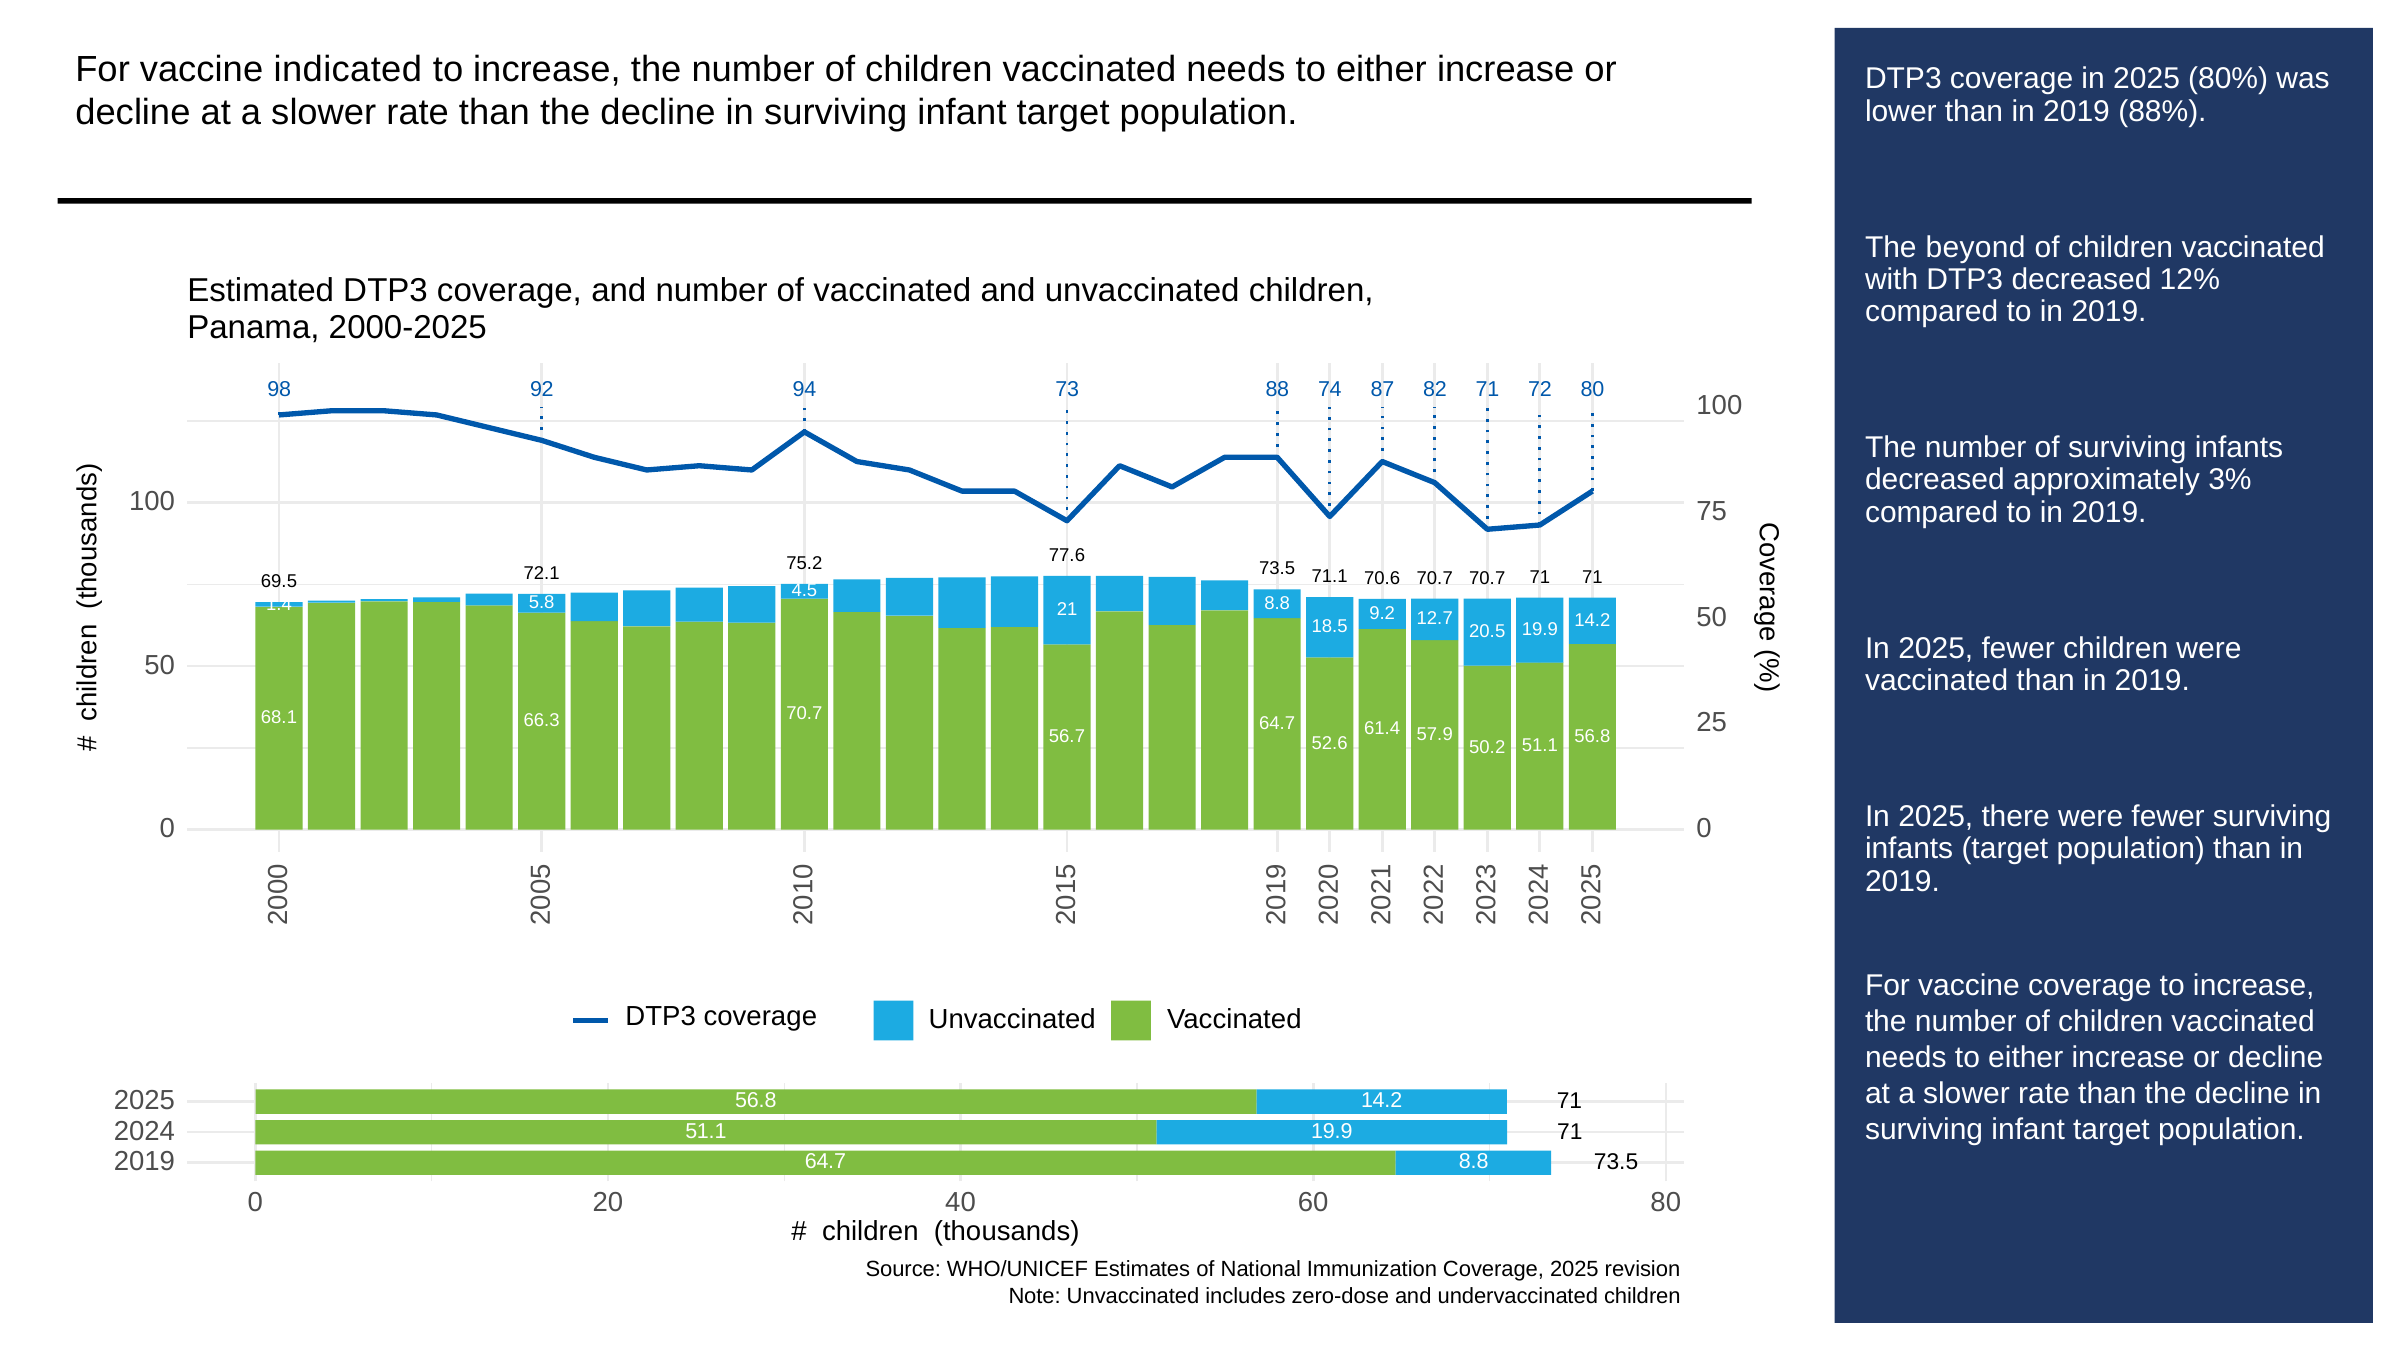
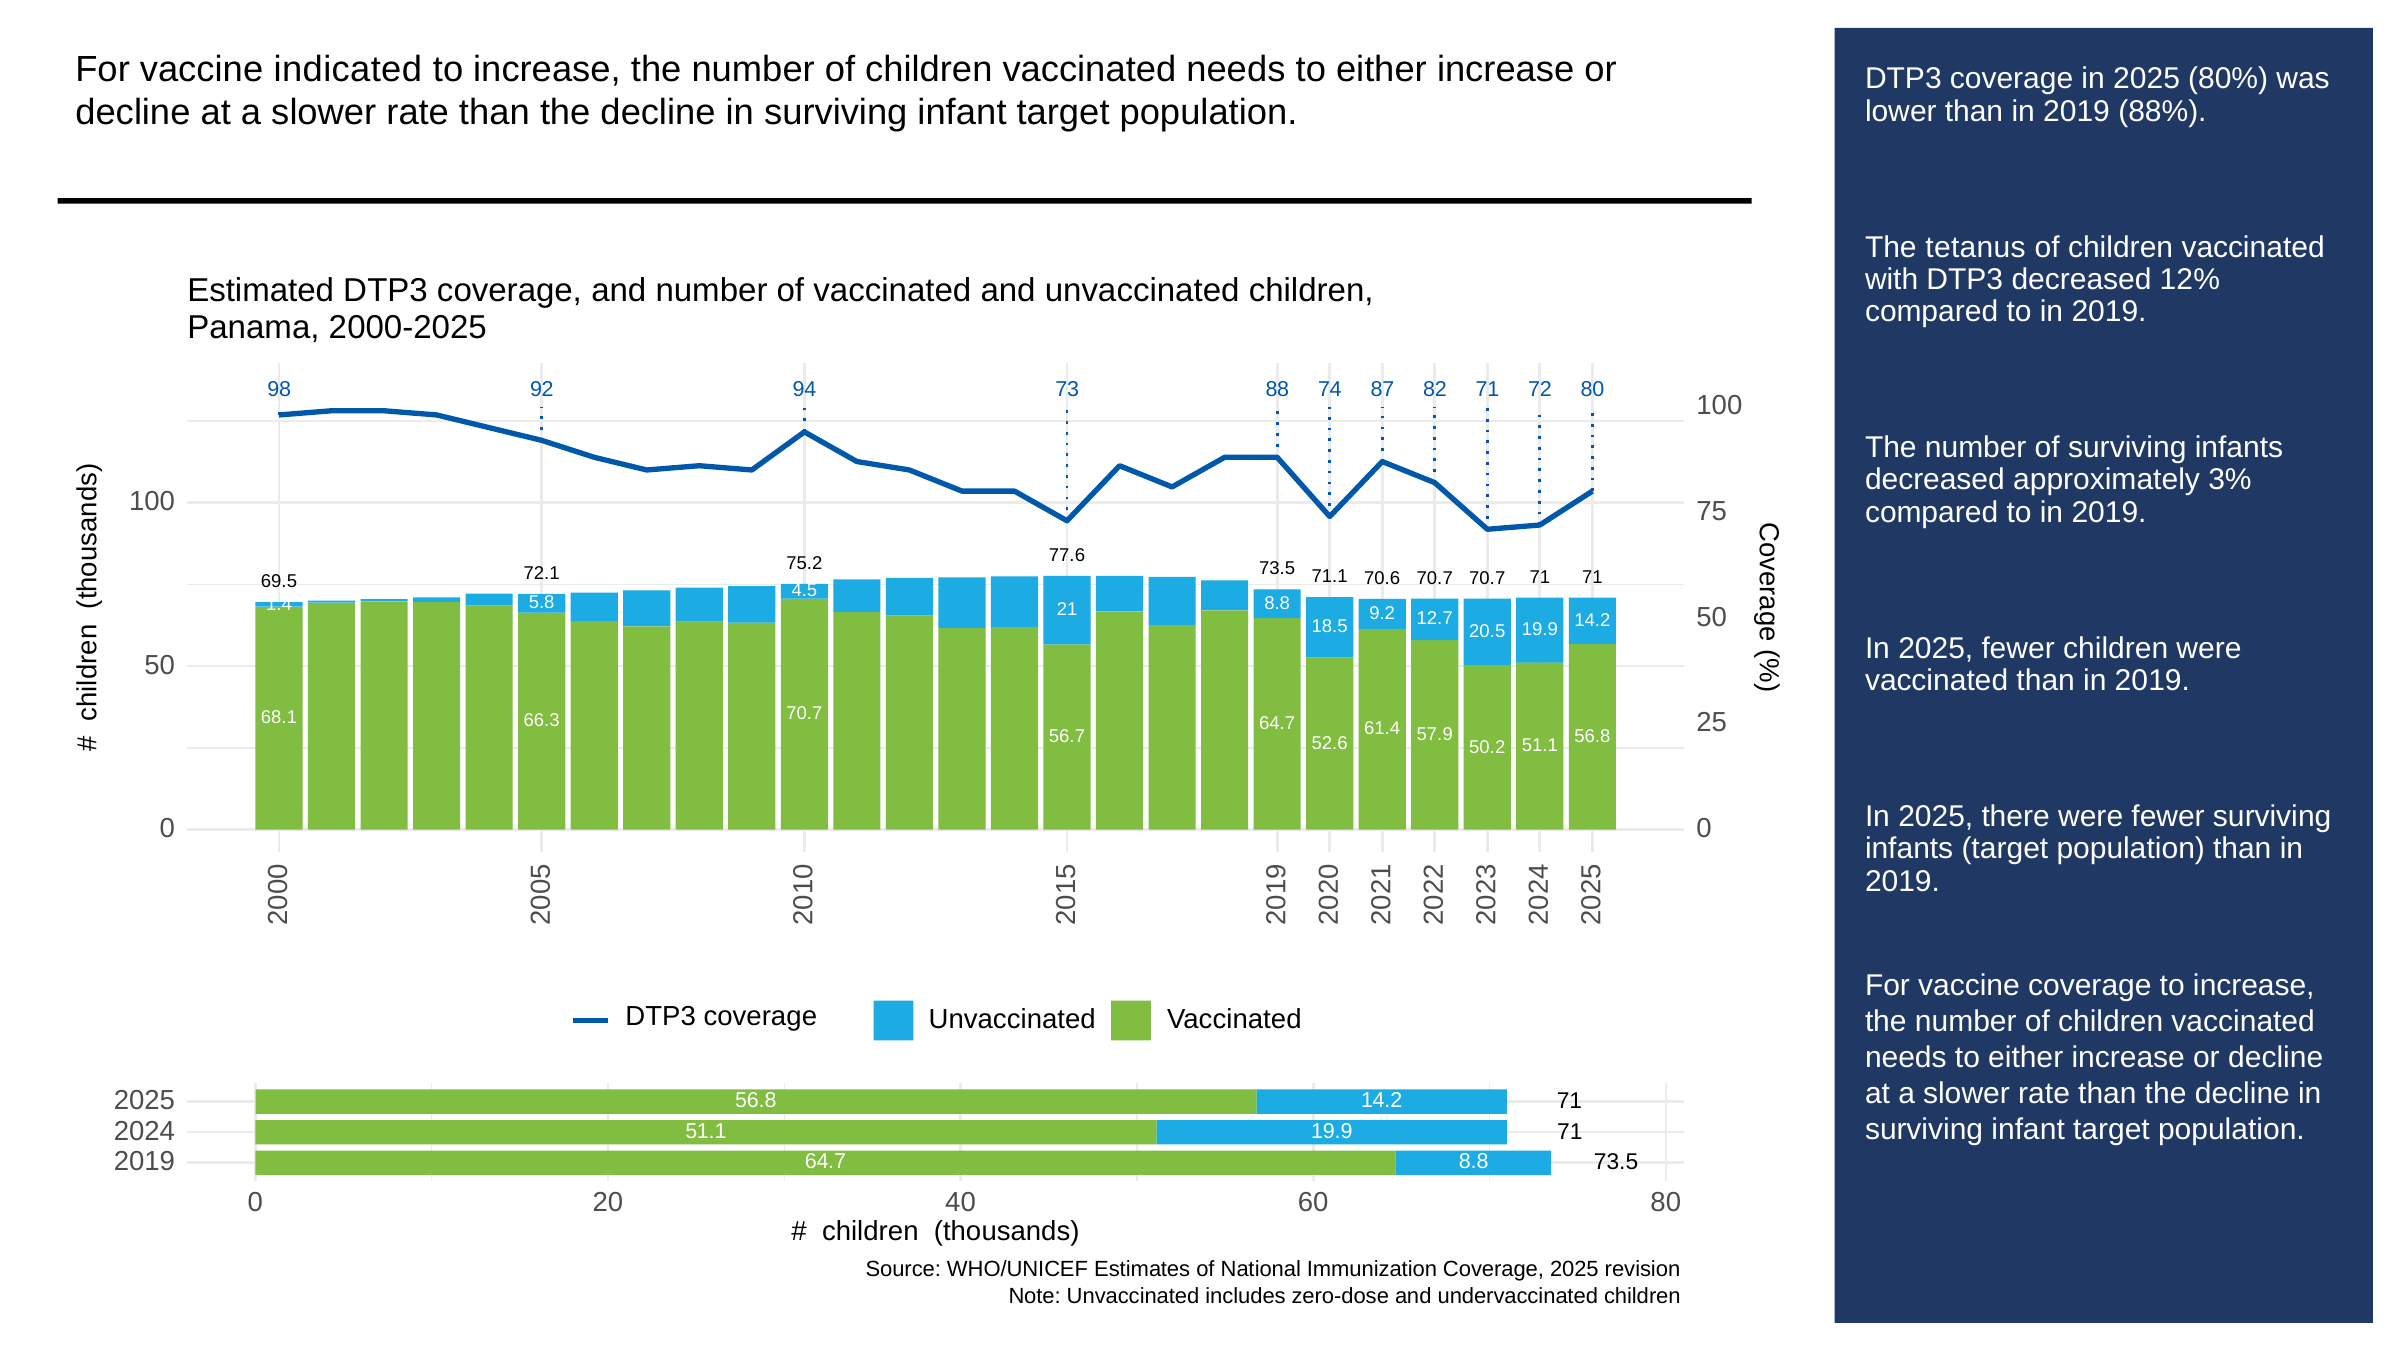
beyond: beyond -> tetanus (1976, 247)
